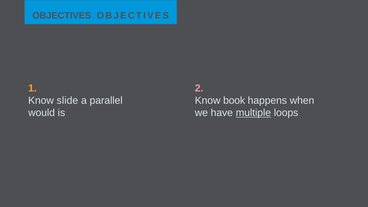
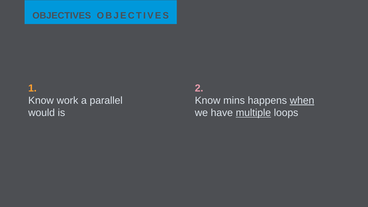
slide: slide -> work (67, 101)
book: book -> mins (234, 101)
when underline: none -> present (302, 101)
